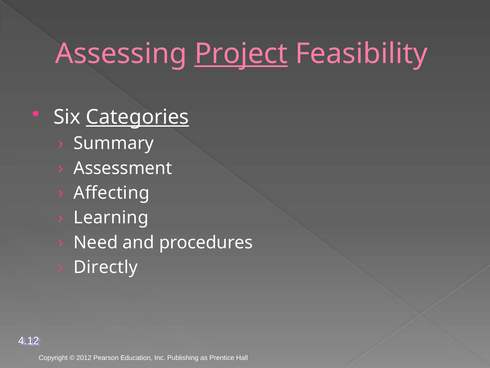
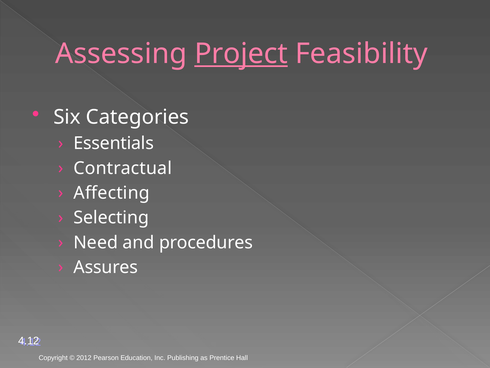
Categories underline: present -> none (137, 117)
Summary: Summary -> Essentials (114, 143)
Assessment: Assessment -> Contractual (123, 168)
Learning: Learning -> Selecting (111, 217)
Directly: Directly -> Assures (106, 267)
